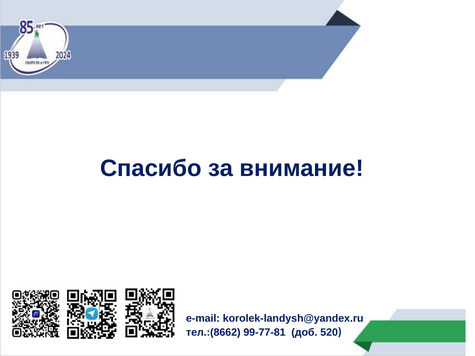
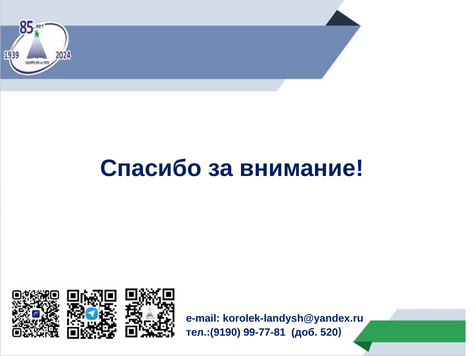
тел.:(8662: тел.:(8662 -> тел.:(9190 (213, 332)
